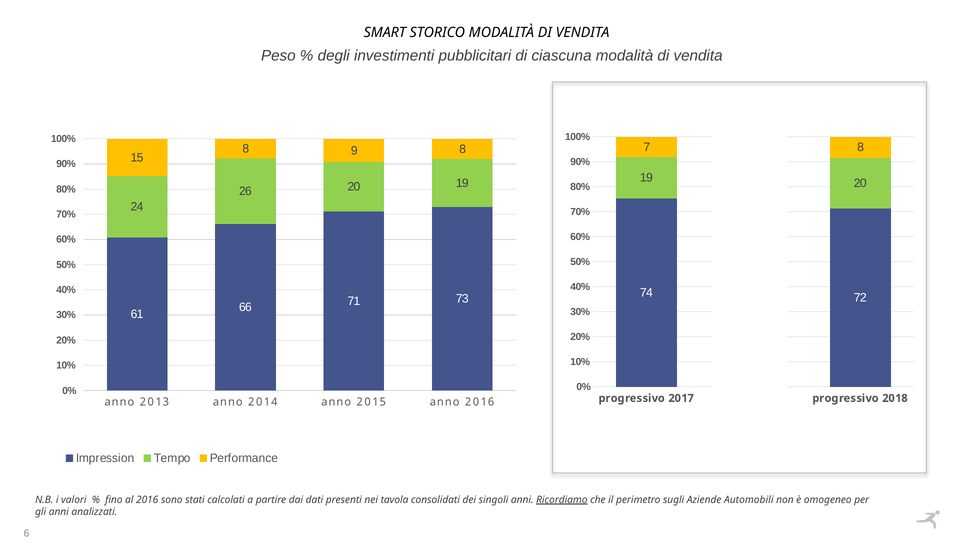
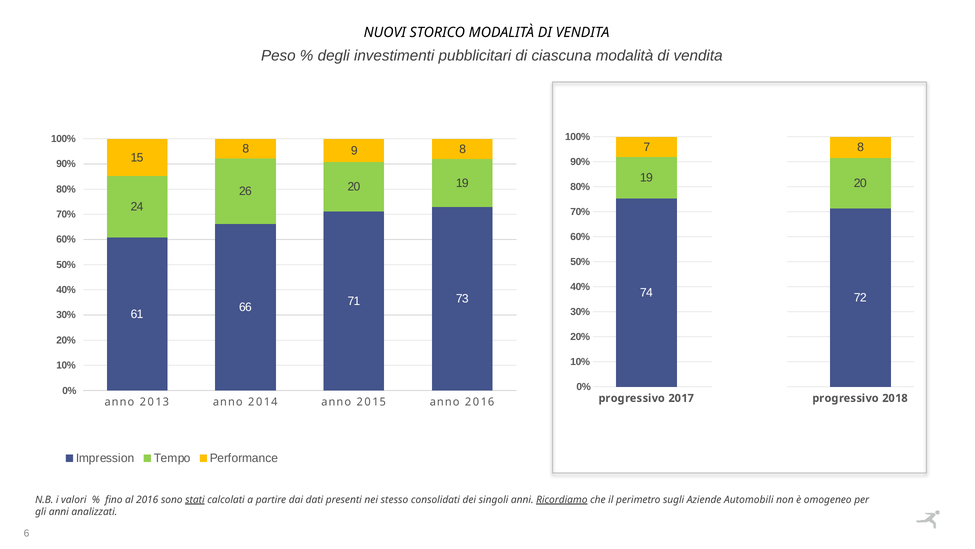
SMART: SMART -> NUOVI (385, 32)
stati underline: none -> present (195, 499)
tavola: tavola -> stesso (394, 499)
